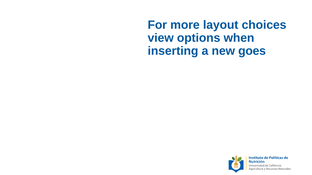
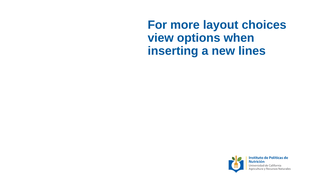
goes: goes -> lines (252, 51)
